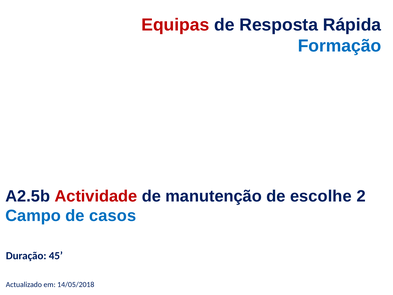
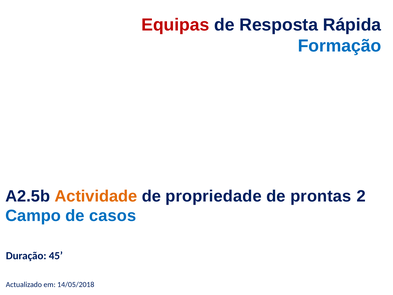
Actividade colour: red -> orange (96, 196)
manutenção: manutenção -> propriedade (214, 196)
escolhe: escolhe -> prontas (321, 196)
